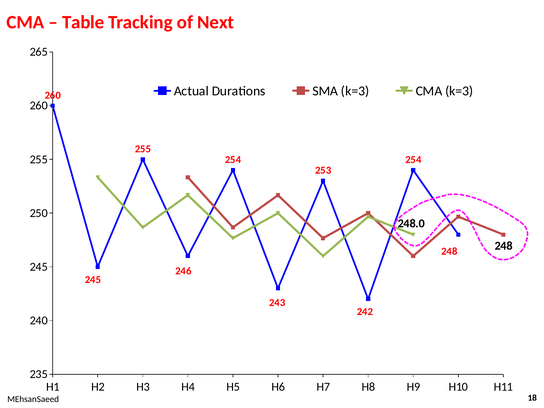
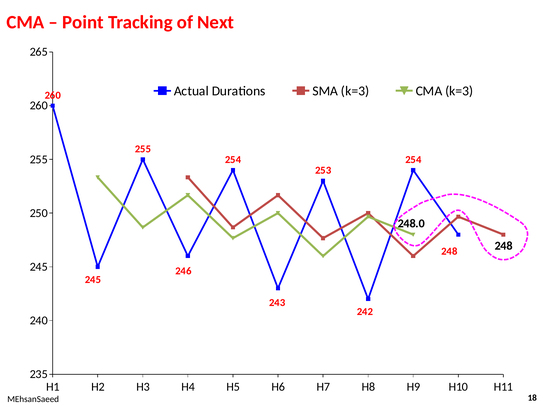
Table: Table -> Point (83, 22)
